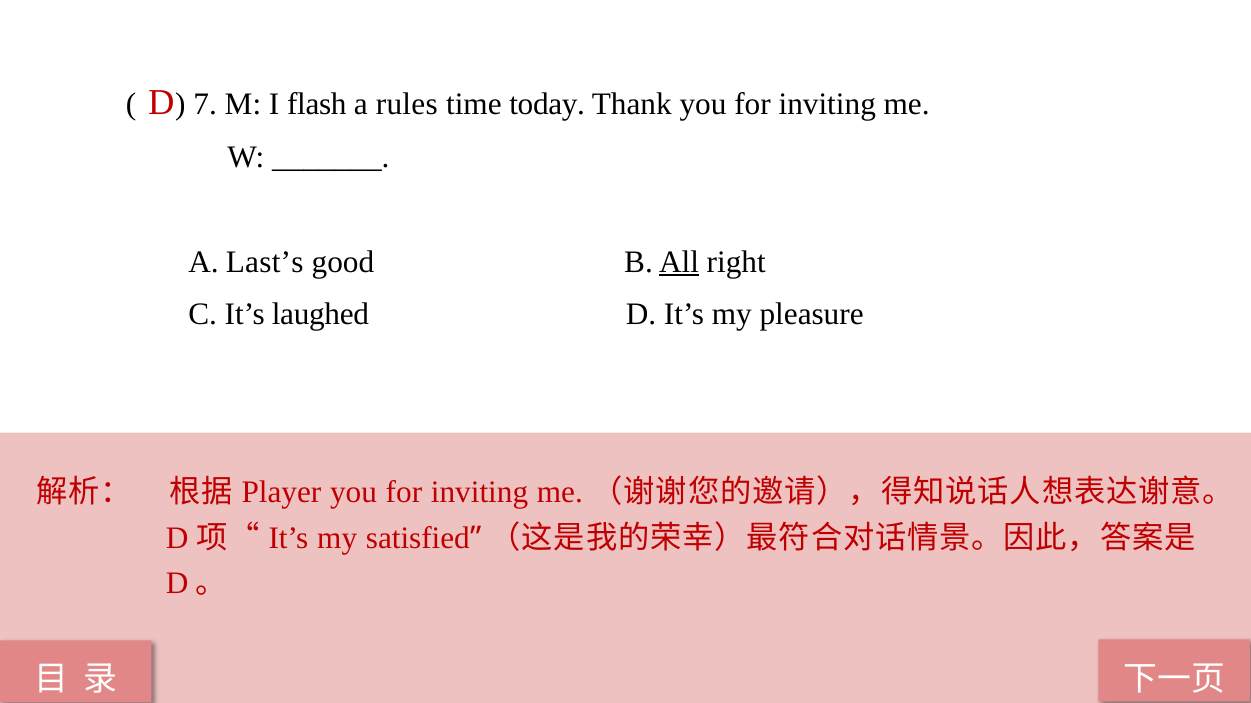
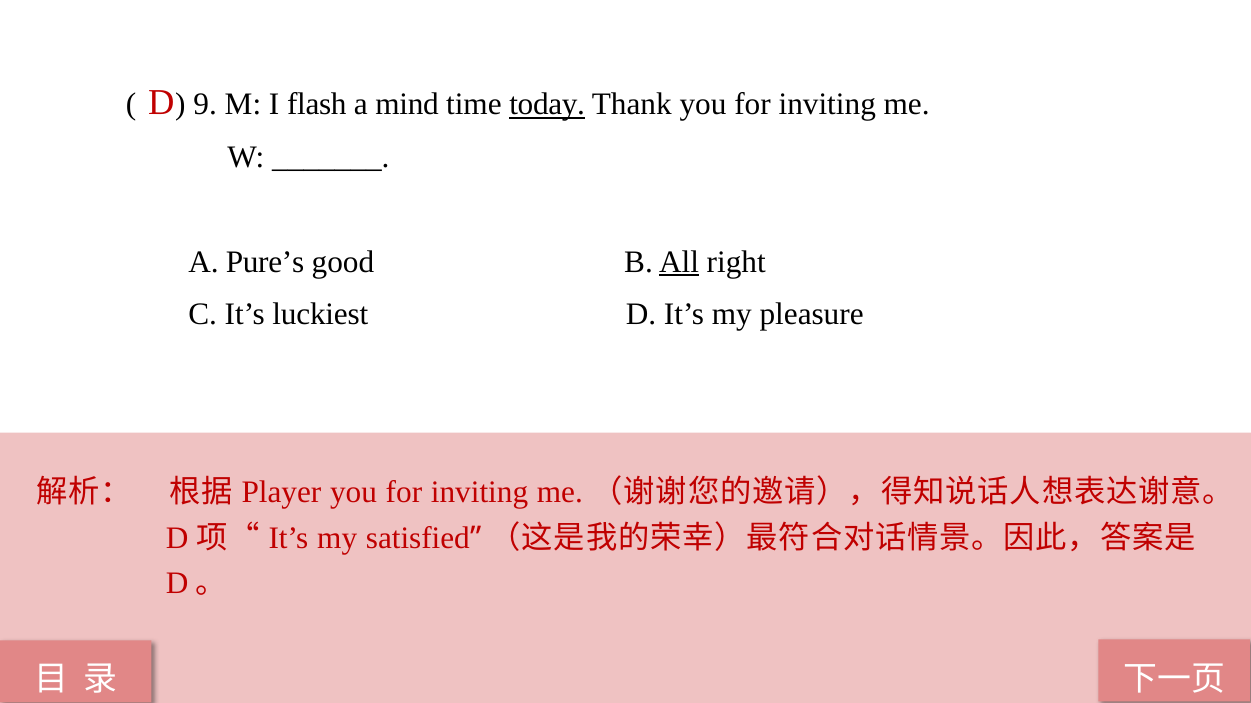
7: 7 -> 9 (205, 104)
rules: rules -> mind (407, 104)
today underline: none -> present (547, 104)
Last’s: Last’s -> Pure’s (265, 262)
laughed: laughed -> luckiest (320, 315)
